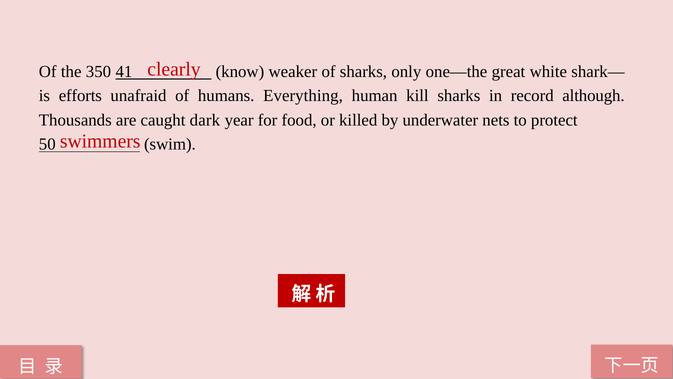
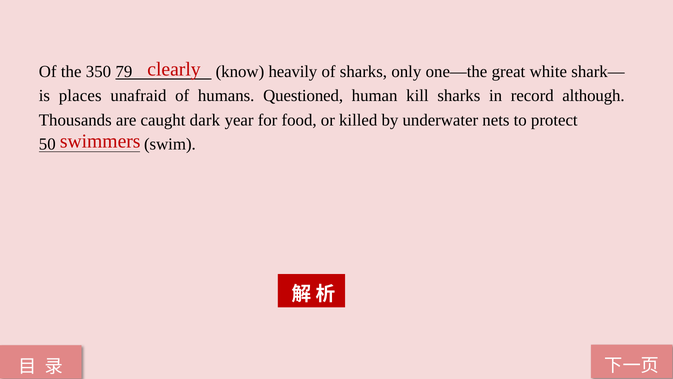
41: 41 -> 79 (124, 71)
weaker: weaker -> heavily (293, 71)
efforts: efforts -> places (80, 96)
Everything: Everything -> Questioned (303, 96)
